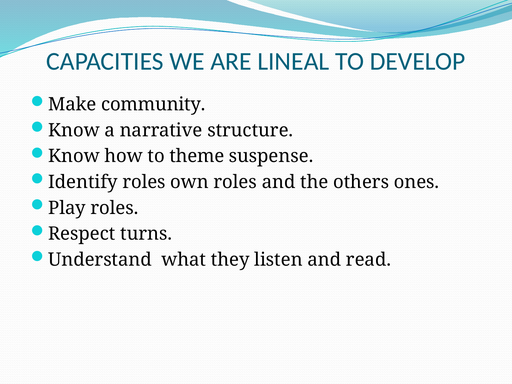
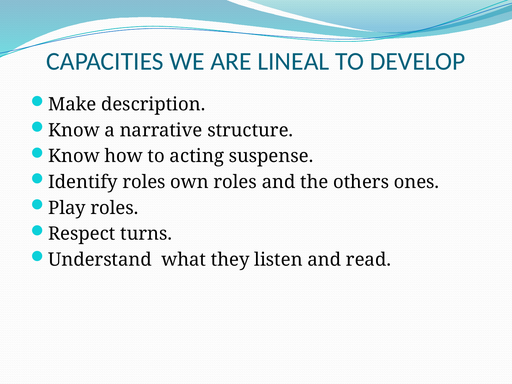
community: community -> description (153, 105)
theme: theme -> acting (197, 156)
